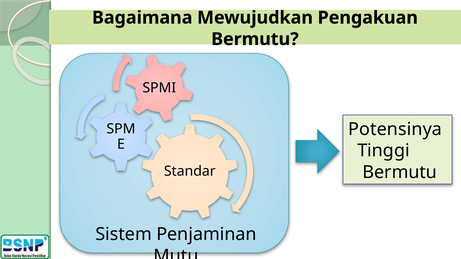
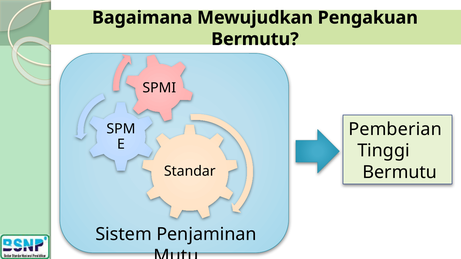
Potensinya: Potensinya -> Pemberian (395, 129)
